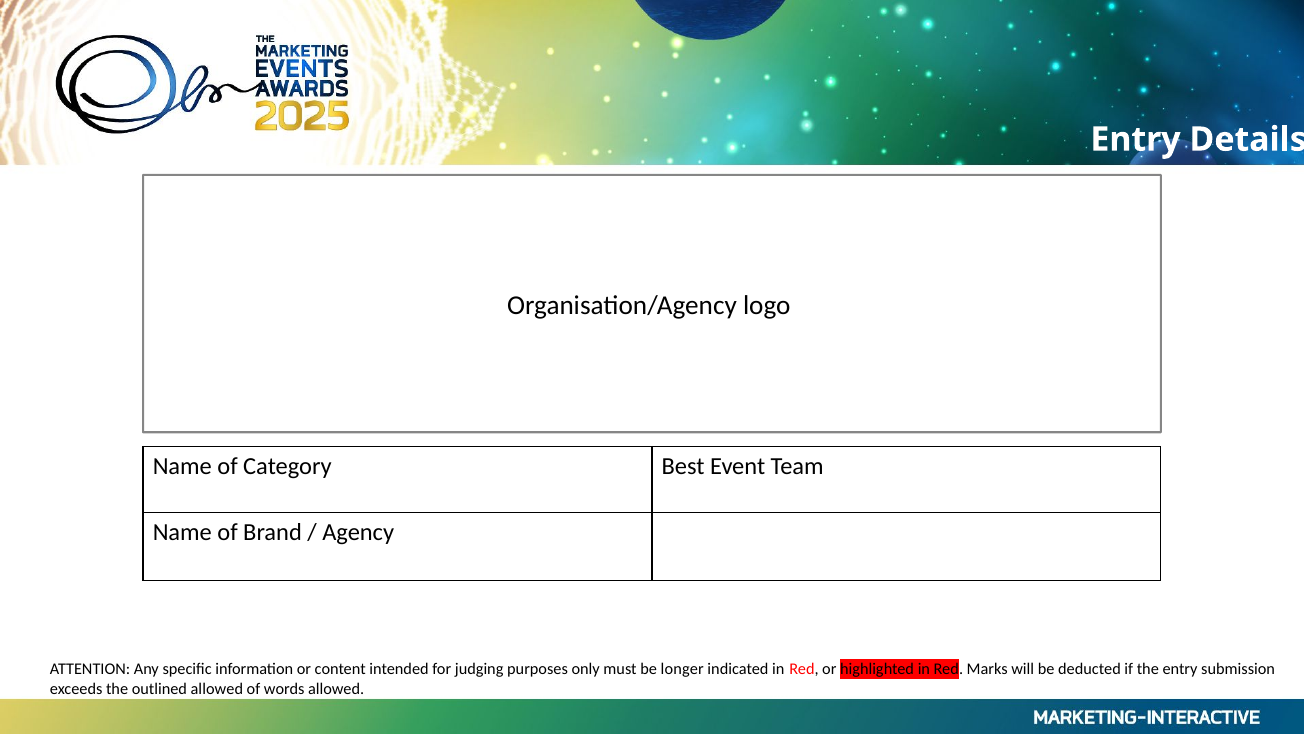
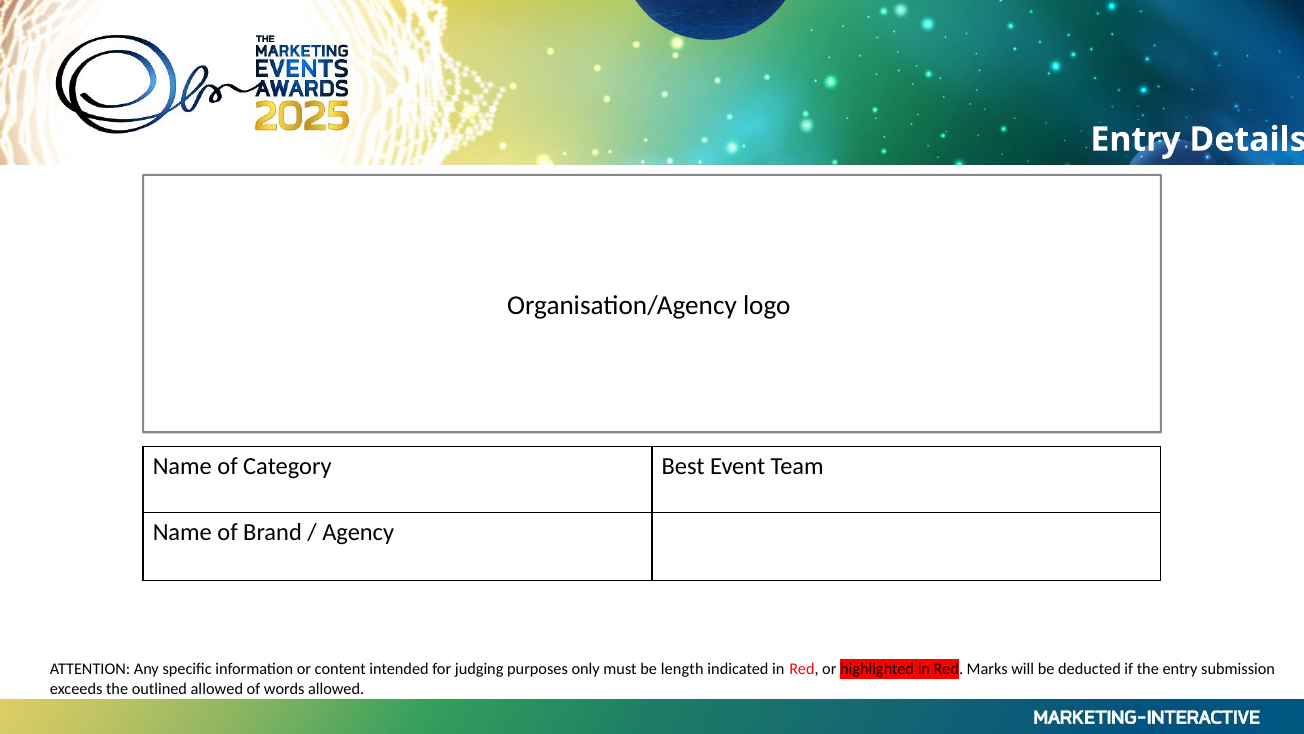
longer: longer -> length (682, 669)
